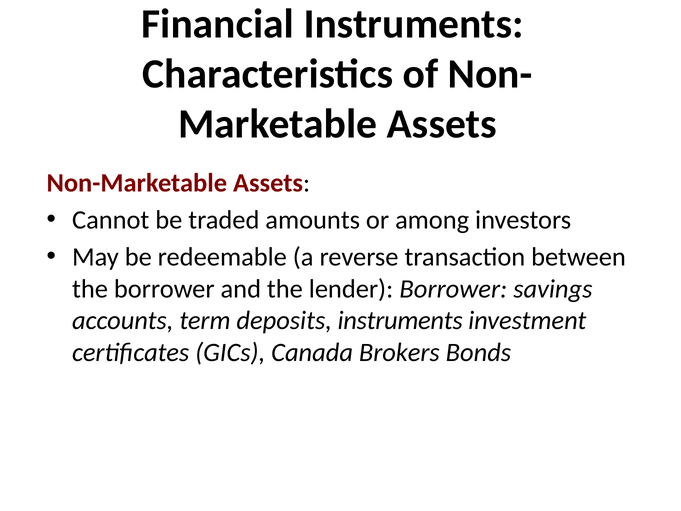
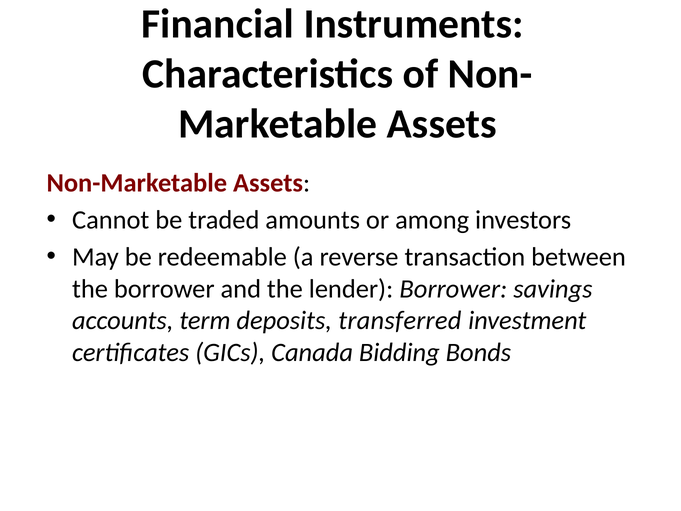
deposits instruments: instruments -> transferred (400, 320)
Brokers: Brokers -> Bidding (399, 352)
